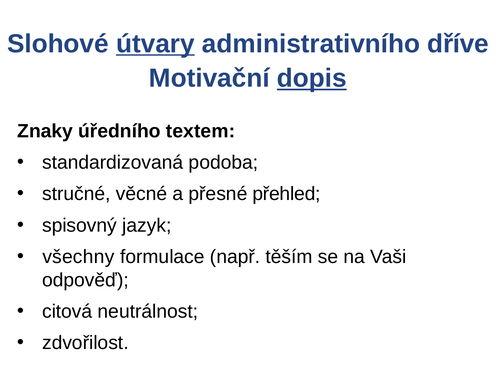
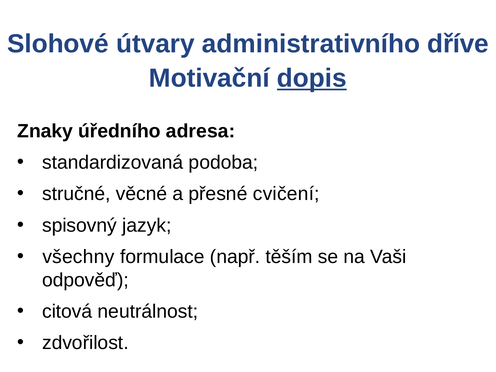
útvary underline: present -> none (155, 44)
textem: textem -> adresa (201, 131)
přehled: přehled -> cvičení (286, 194)
